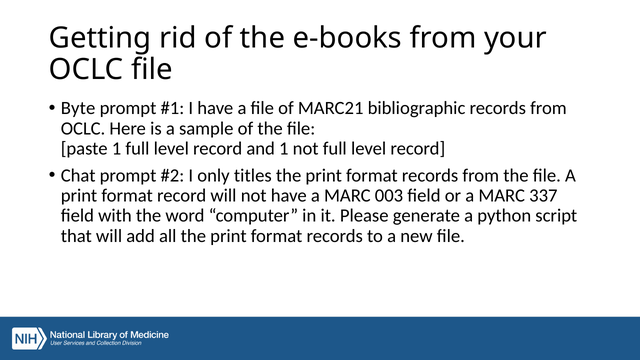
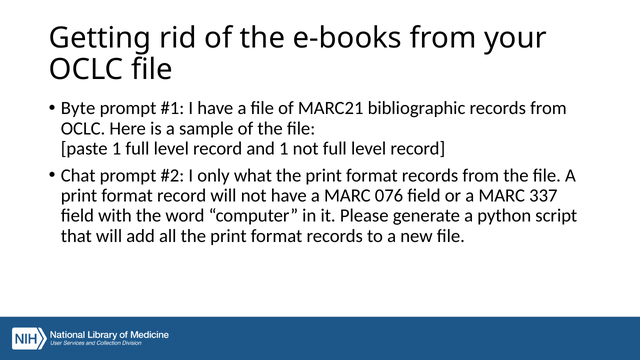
titles: titles -> what (253, 175)
003: 003 -> 076 (389, 196)
